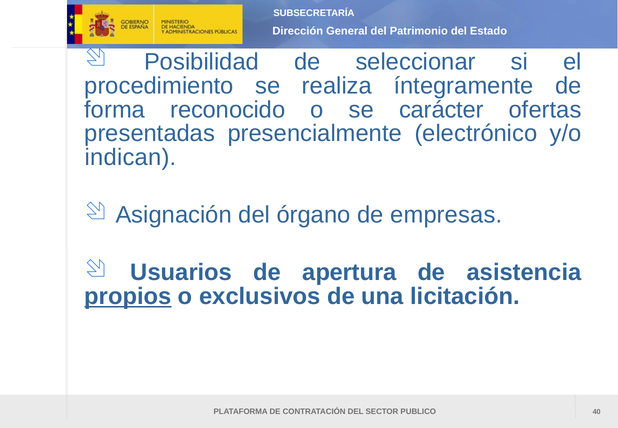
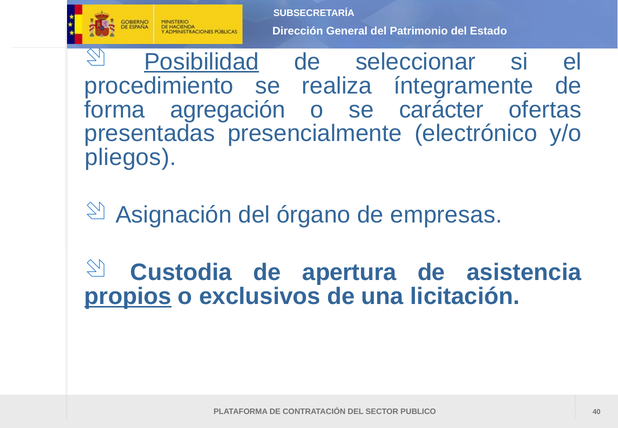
Posibilidad underline: none -> present (202, 62)
reconocido: reconocido -> agregación (228, 110)
indican: indican -> pliegos (130, 158)
Usuarios: Usuarios -> Custodia (181, 272)
